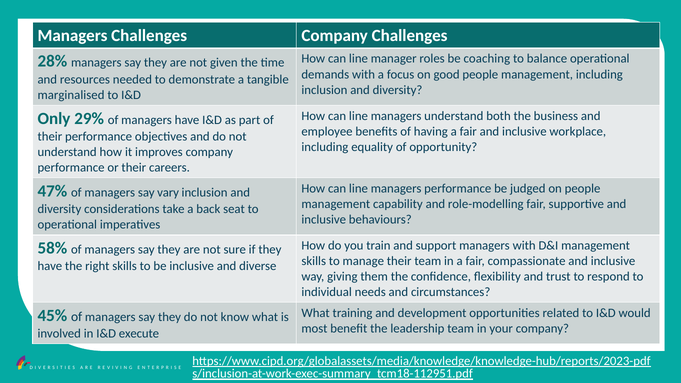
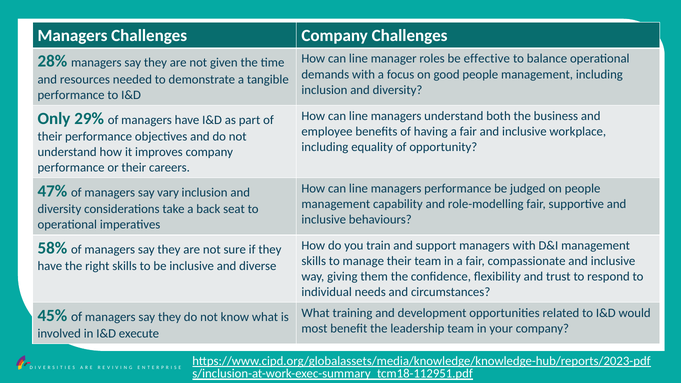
coaching: coaching -> effective (487, 59)
marginalised: marginalised -> performance (71, 95)
